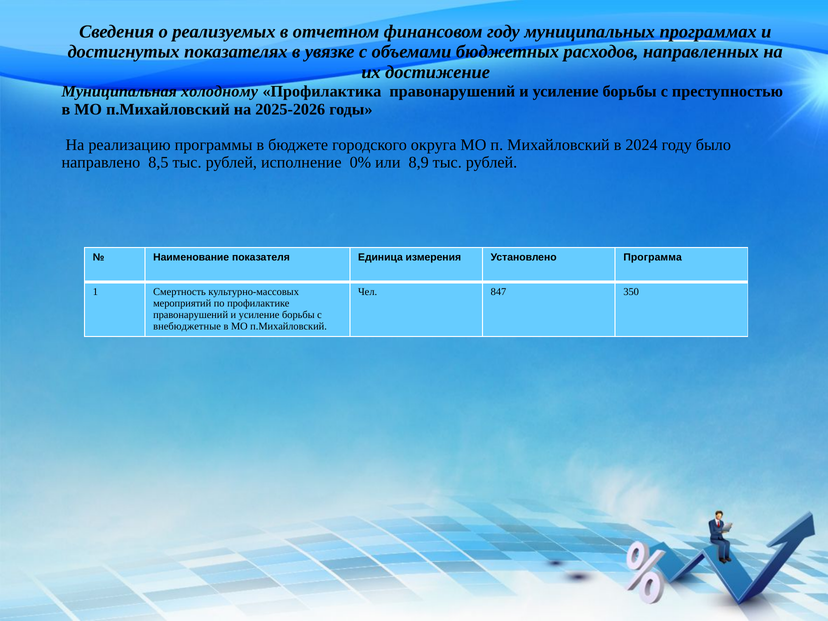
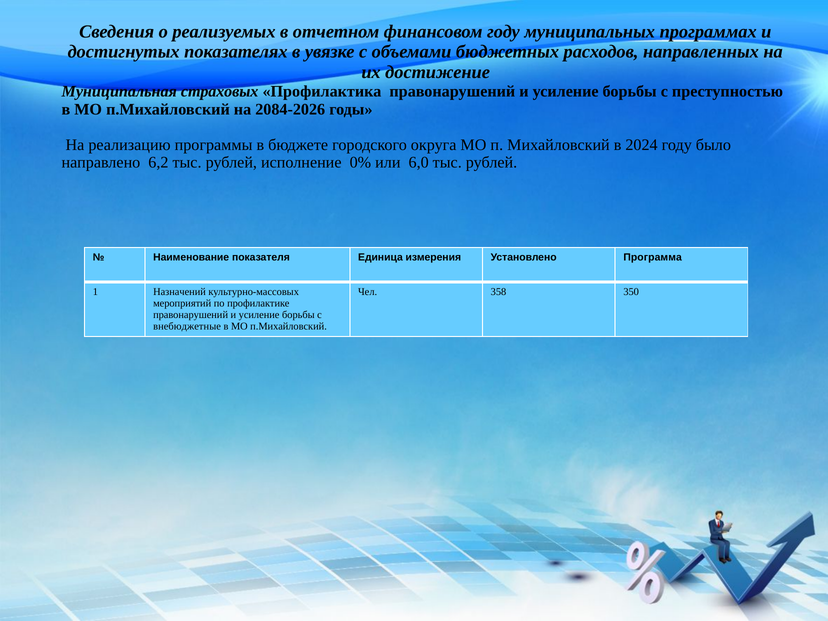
холодному: холодному -> страховых (220, 91)
2025-2026: 2025-2026 -> 2084-2026 (290, 109)
8,5: 8,5 -> 6,2 (158, 163)
8,9: 8,9 -> 6,0 (419, 163)
Смертность: Смертность -> Назначений (180, 292)
847: 847 -> 358 (499, 292)
